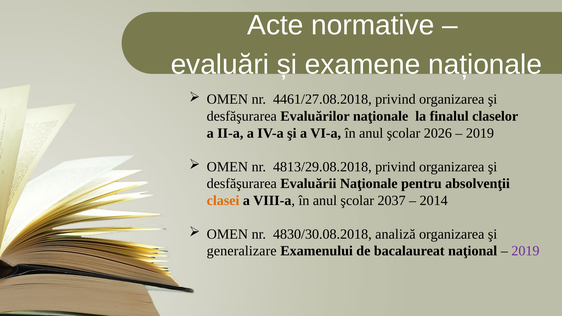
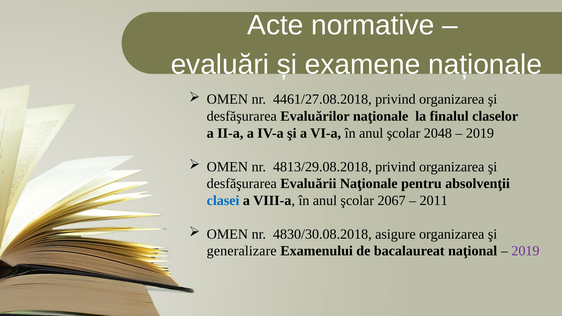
2026: 2026 -> 2048 (438, 133)
clasei colour: orange -> blue (223, 201)
2037: 2037 -> 2067 (392, 201)
2014: 2014 -> 2011 (434, 201)
analiză: analiză -> asigure (395, 234)
